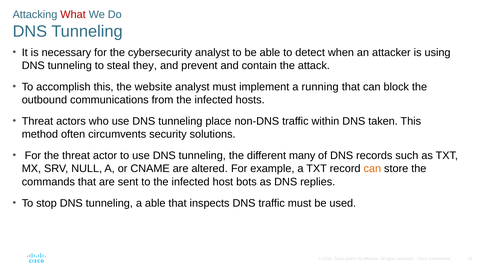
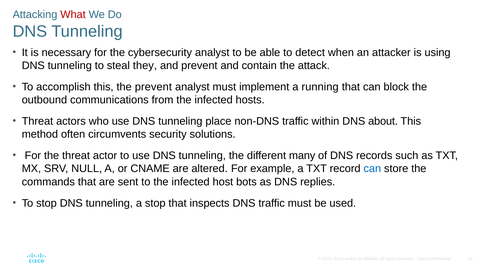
the website: website -> prevent (153, 87)
taken: taken -> about (383, 121)
can colour: orange -> blue (372, 169)
a able: able -> stop (155, 203)
